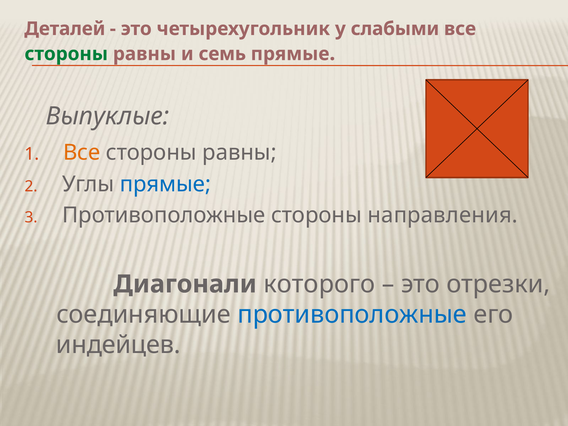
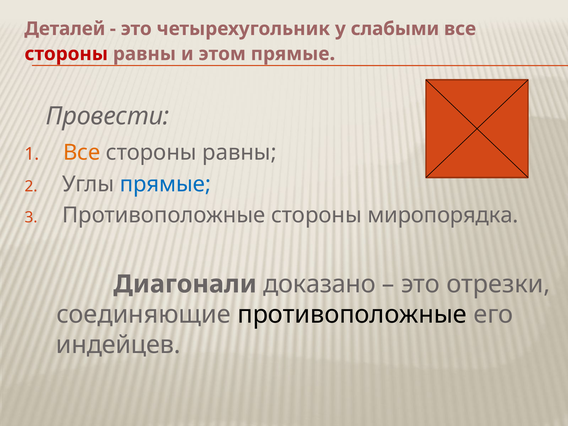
стороны colour: green -> red (66, 54)
семь: семь -> этом (222, 54)
Выпуклые: Выпуклые -> Провести (108, 116)
направления: направления -> миропорядка (443, 215)
которого: которого -> доказано (319, 284)
противоположные colour: blue -> black (352, 314)
